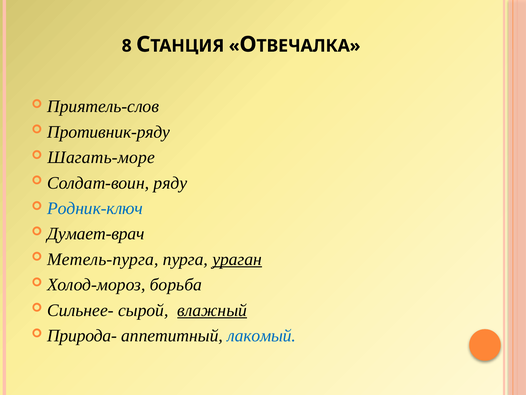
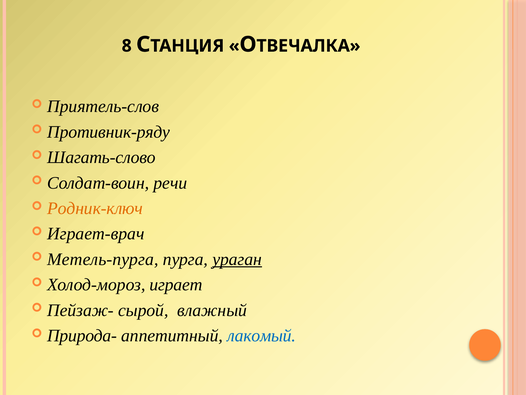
Шагать-море: Шагать-море -> Шагать-слово (101, 157)
ряду: ряду -> речи (170, 183)
Родник-ключ colour: blue -> orange (95, 208)
Думает-врач: Думает-врач -> Играет-врач (96, 234)
борьба: борьба -> играет (176, 284)
Сильнее-: Сильнее- -> Пейзаж- (81, 310)
влажный underline: present -> none (212, 310)
